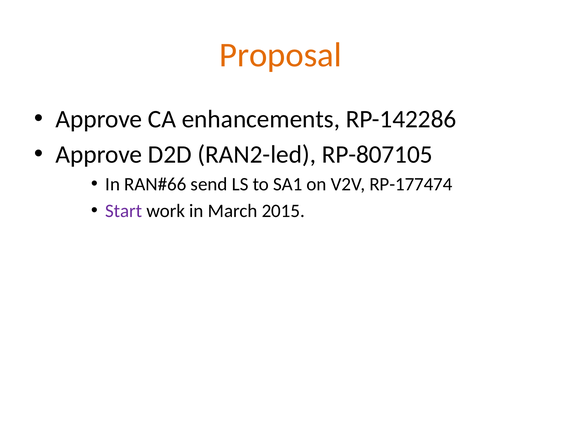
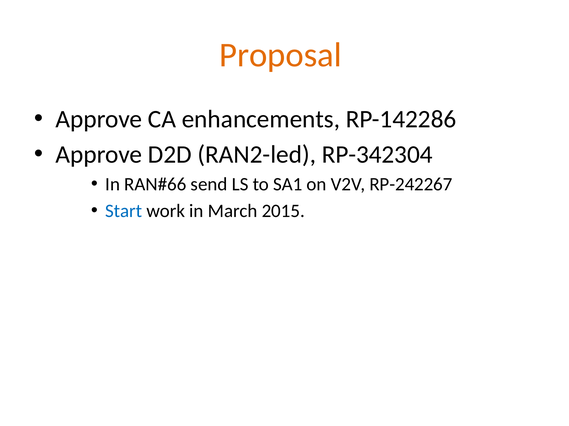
RP-807105: RP-807105 -> RP-342304 (377, 155)
RP-177474: RP-177474 -> RP-242267 (411, 185)
Start colour: purple -> blue (124, 211)
